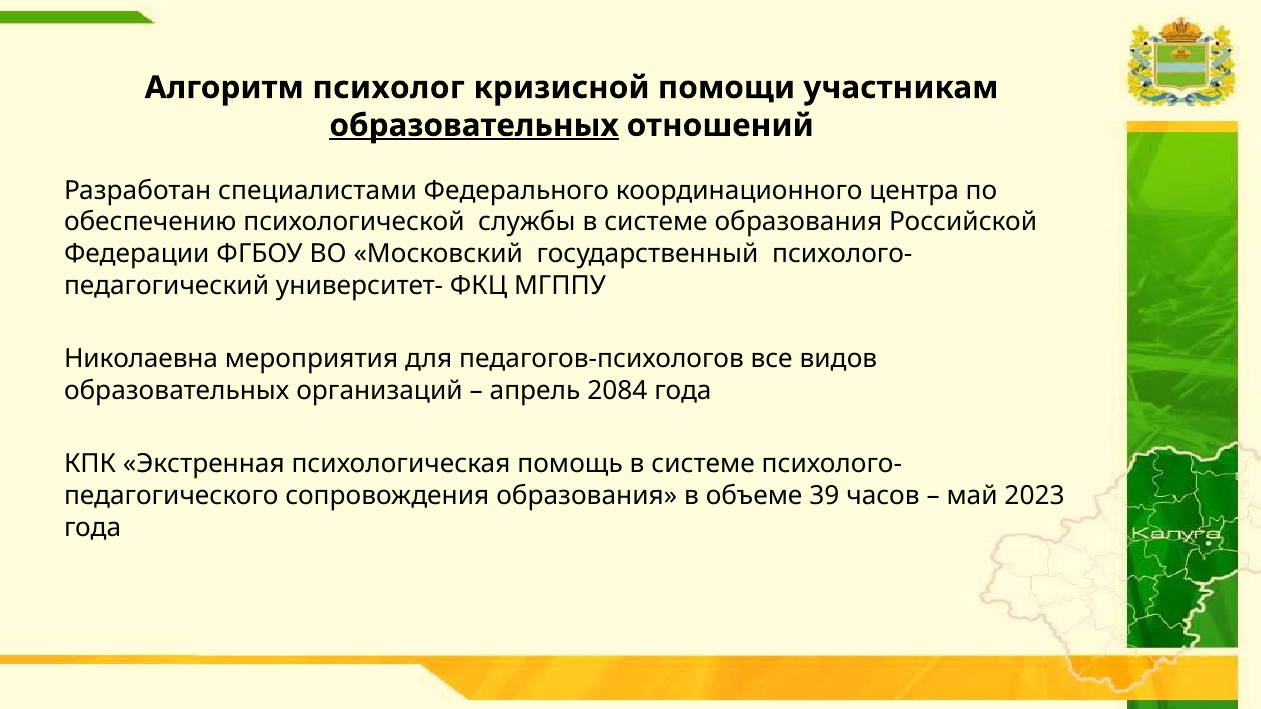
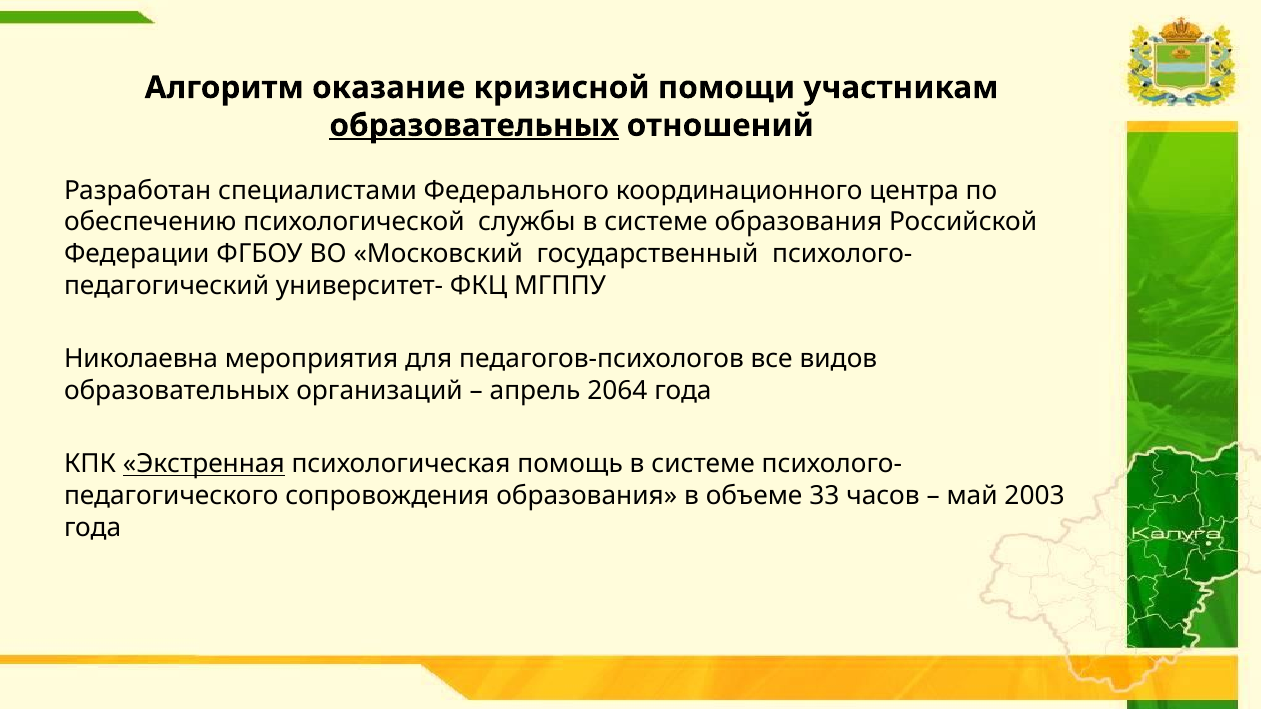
психолог: психолог -> оказание (389, 88)
2084: 2084 -> 2064 (617, 391)
Экстренная underline: none -> present (204, 464)
39: 39 -> 33 (824, 496)
2023: 2023 -> 2003 (1035, 496)
